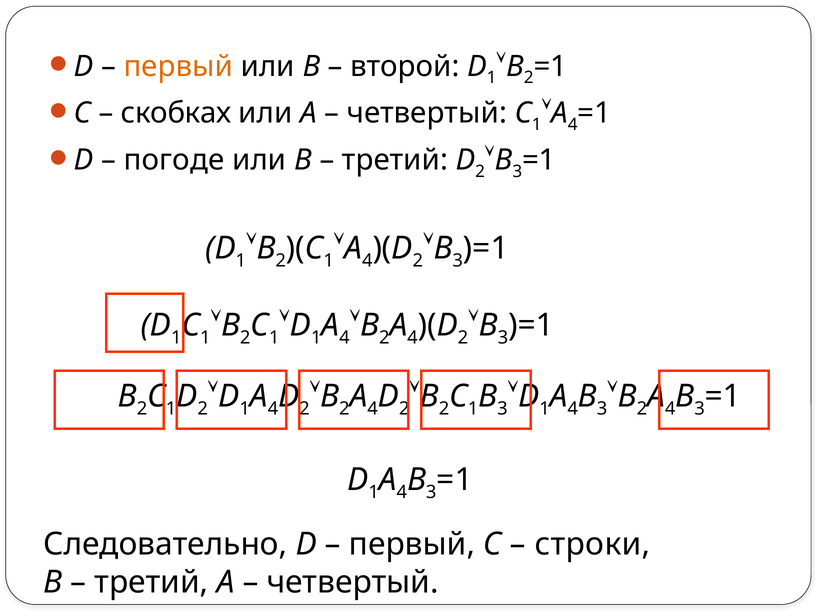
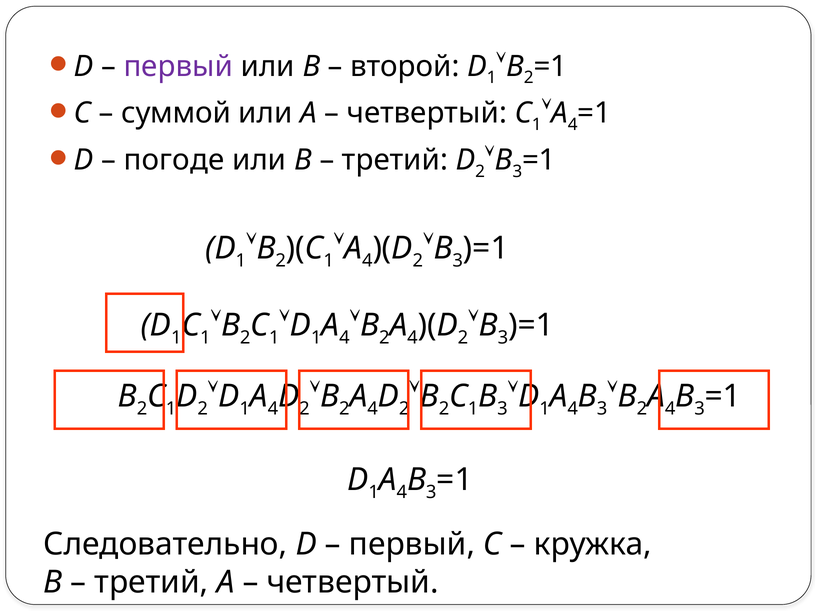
первый colour: orange -> purple (178, 66)
скобках: скобках -> суммой (176, 113)
строки: строки -> кружка (593, 544)
